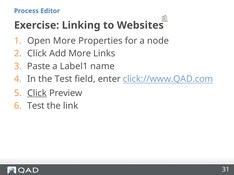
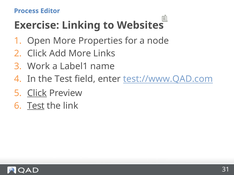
Paste: Paste -> Work (39, 66)
click://www.QAD.com: click://www.QAD.com -> test://www.QAD.com (168, 79)
Test underline: none -> present (36, 106)
